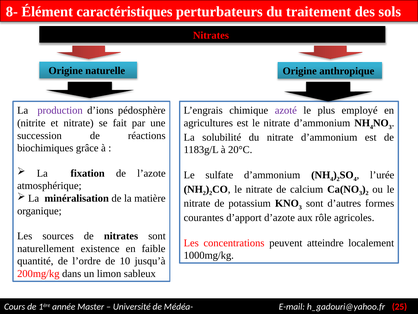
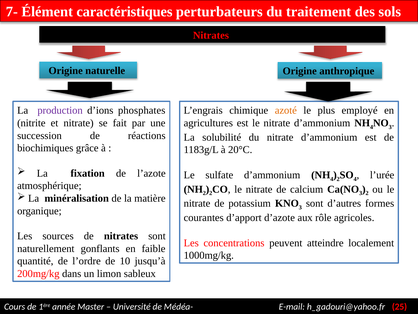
8-: 8- -> 7- (12, 12)
pédosphère: pédosphère -> phosphates (142, 110)
azoté colour: purple -> orange (286, 110)
existence: existence -> gonflants (100, 248)
